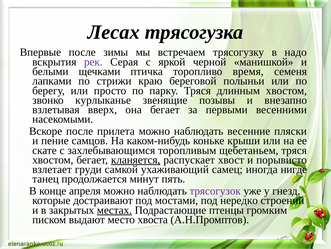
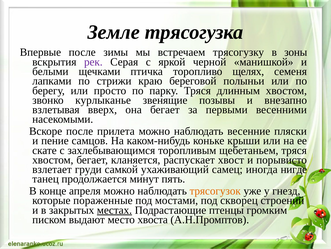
Лесах: Лесах -> Земле (114, 32)
надо: надо -> зоны (296, 52)
время: время -> щелях (248, 71)
кланяется underline: present -> none (136, 159)
трясогузок colour: purple -> orange (215, 190)
достраивают: достраивают -> пораженные (103, 200)
нередко: нередко -> скворец (239, 200)
